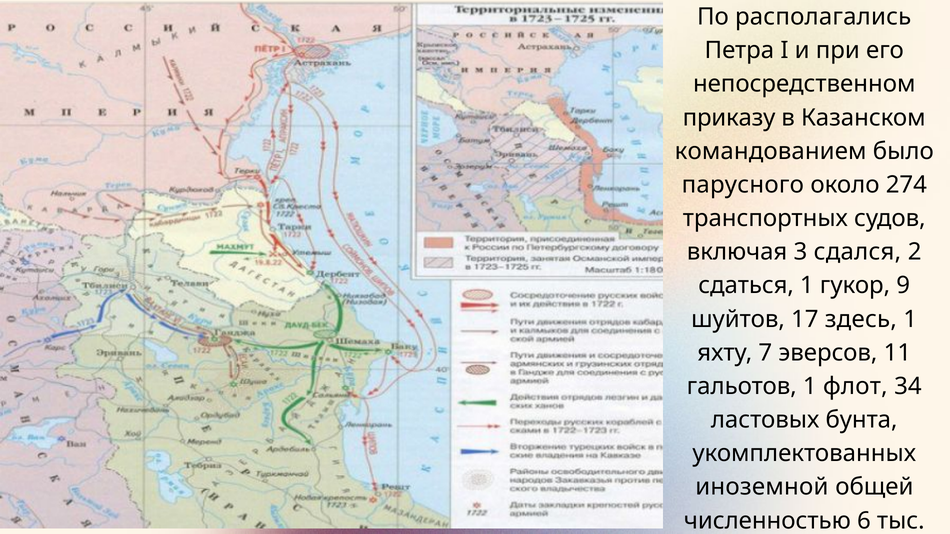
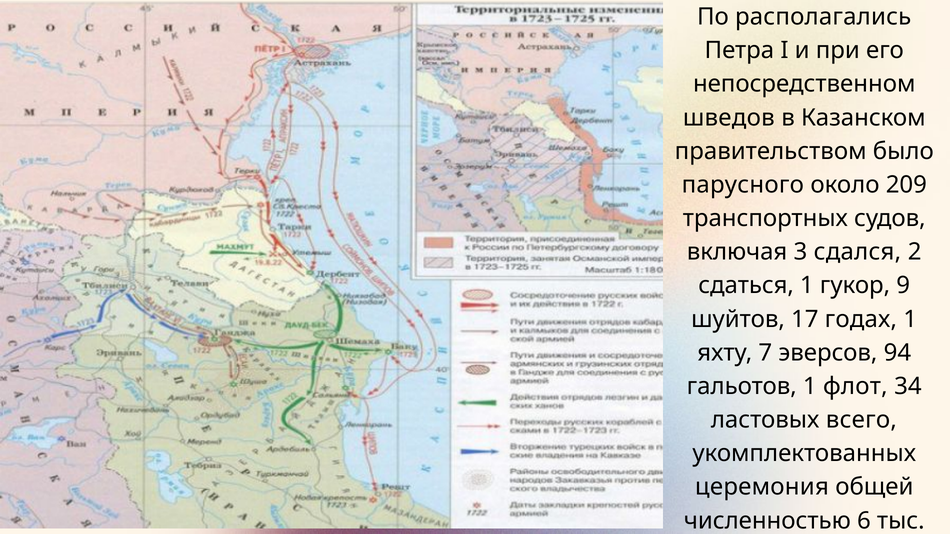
приказу: приказу -> шведов (729, 118)
командованием: командованием -> правительством (771, 151)
274: 274 -> 209 (906, 185)
здесь: здесь -> годах (861, 319)
11: 11 -> 94 (897, 353)
бунта: бунта -> всего (861, 420)
иноземной: иноземной -> церемония (762, 487)
